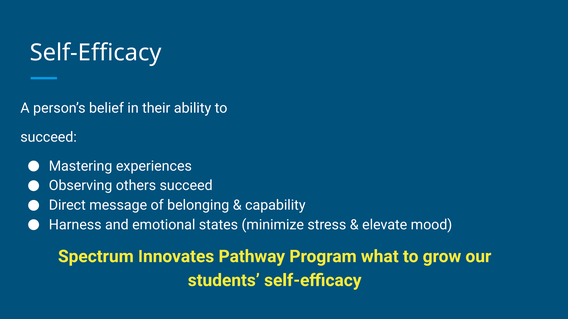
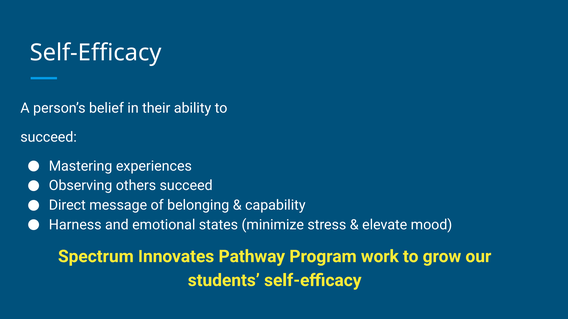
what: what -> work (380, 257)
